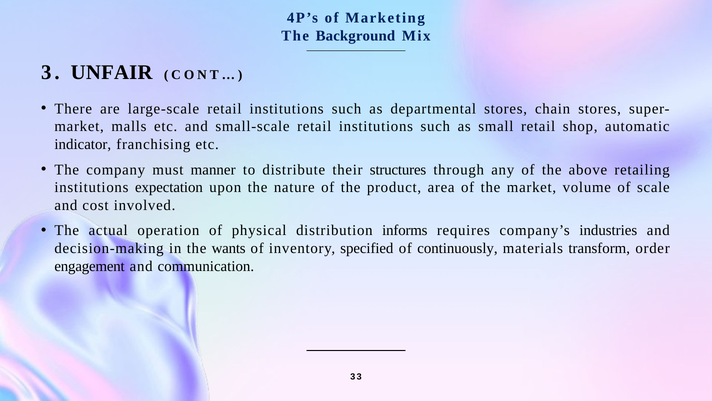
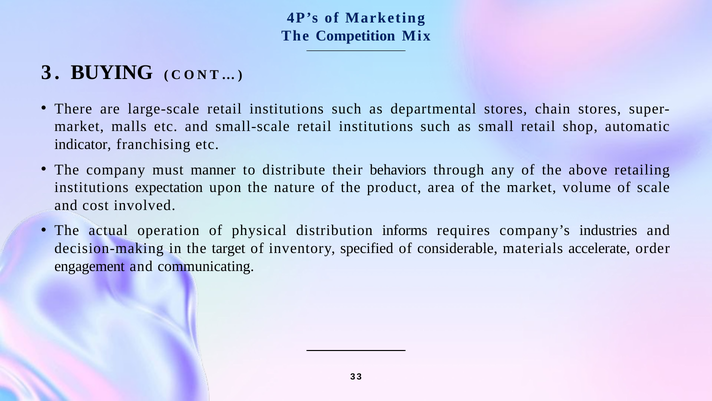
Background: Background -> Competition (355, 36)
UNFAIR: UNFAIR -> BUYING (112, 72)
structures: structures -> behaviors (398, 169)
wants: wants -> target (229, 248)
continuously: continuously -> considerable (457, 248)
transform: transform -> accelerate (599, 248)
communication: communication -> communicating (206, 266)
